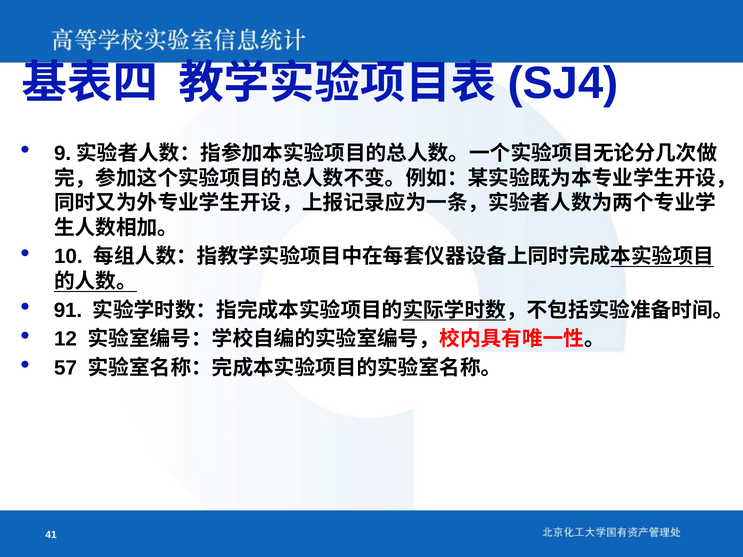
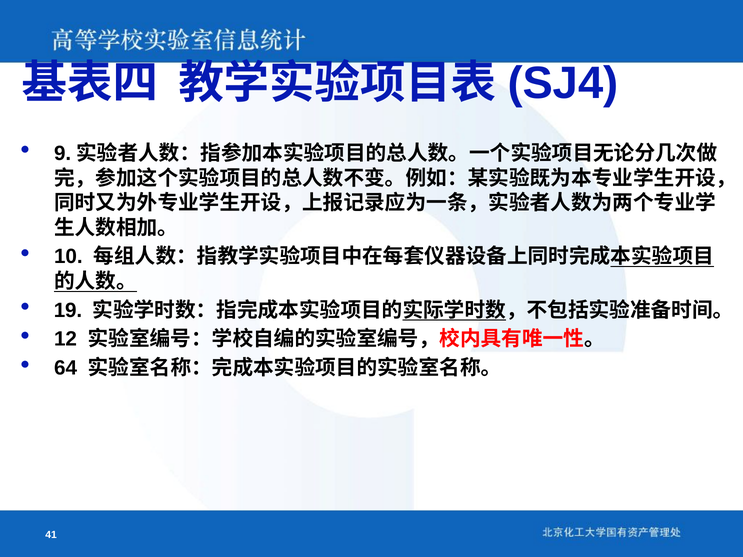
91: 91 -> 19 (68, 310)
57: 57 -> 64 (66, 368)
